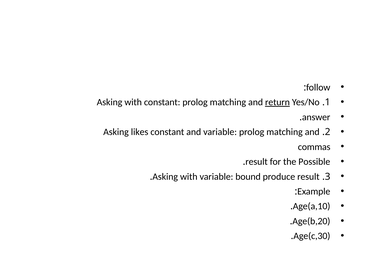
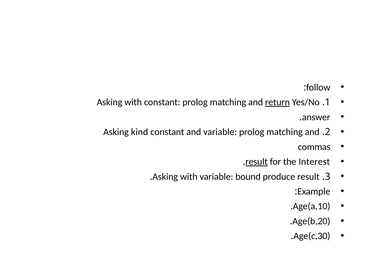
likes: likes -> kind (140, 132)
result underline: none -> present (257, 161)
Possible: Possible -> Interest (314, 161)
